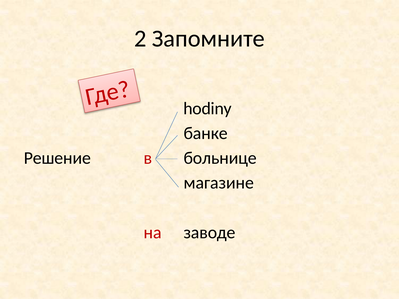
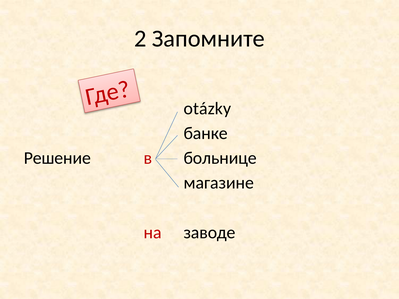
hodiny: hodiny -> otázky (207, 109)
